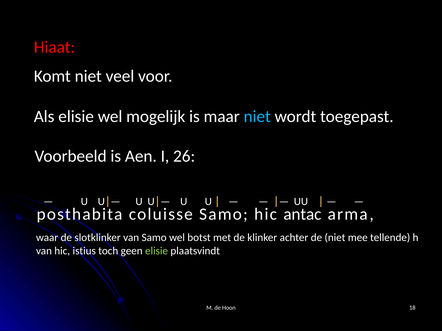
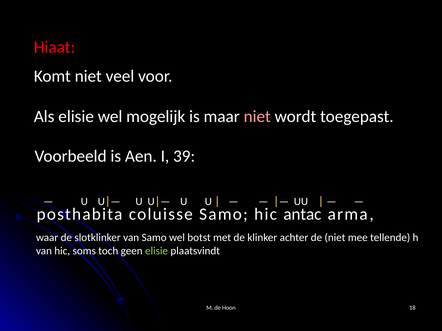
niet colour: light blue -> pink (257, 117)
26: 26 -> 39 (184, 157)
istius: istius -> soms (84, 251)
